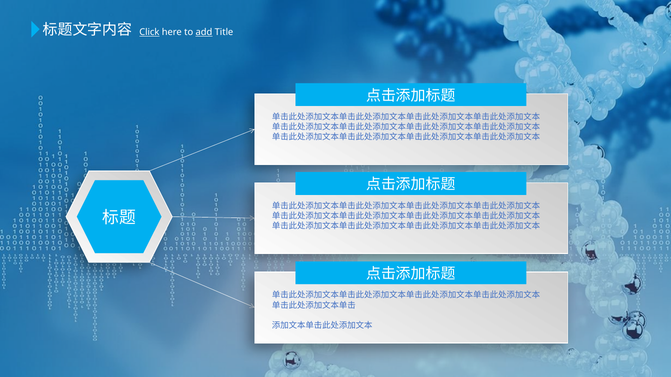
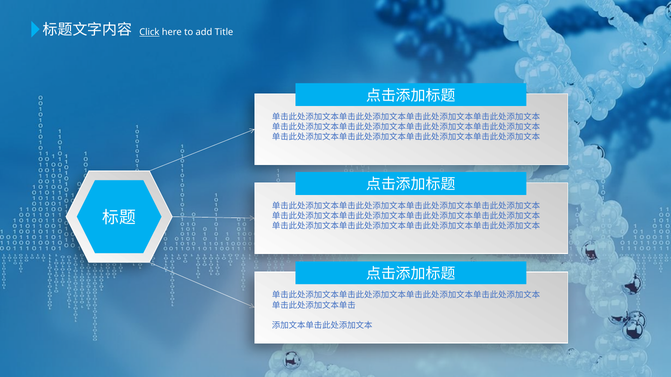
add underline: present -> none (204, 32)
